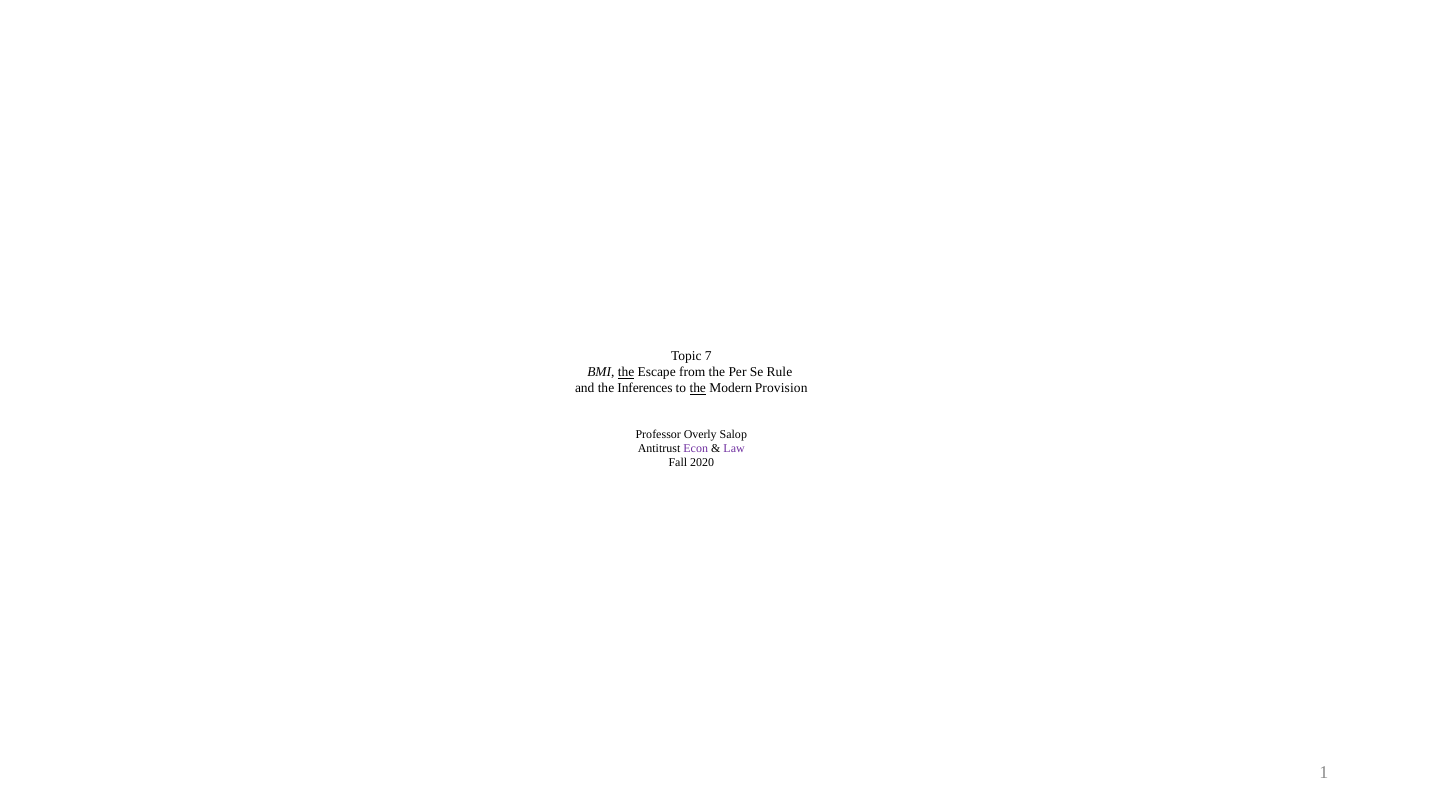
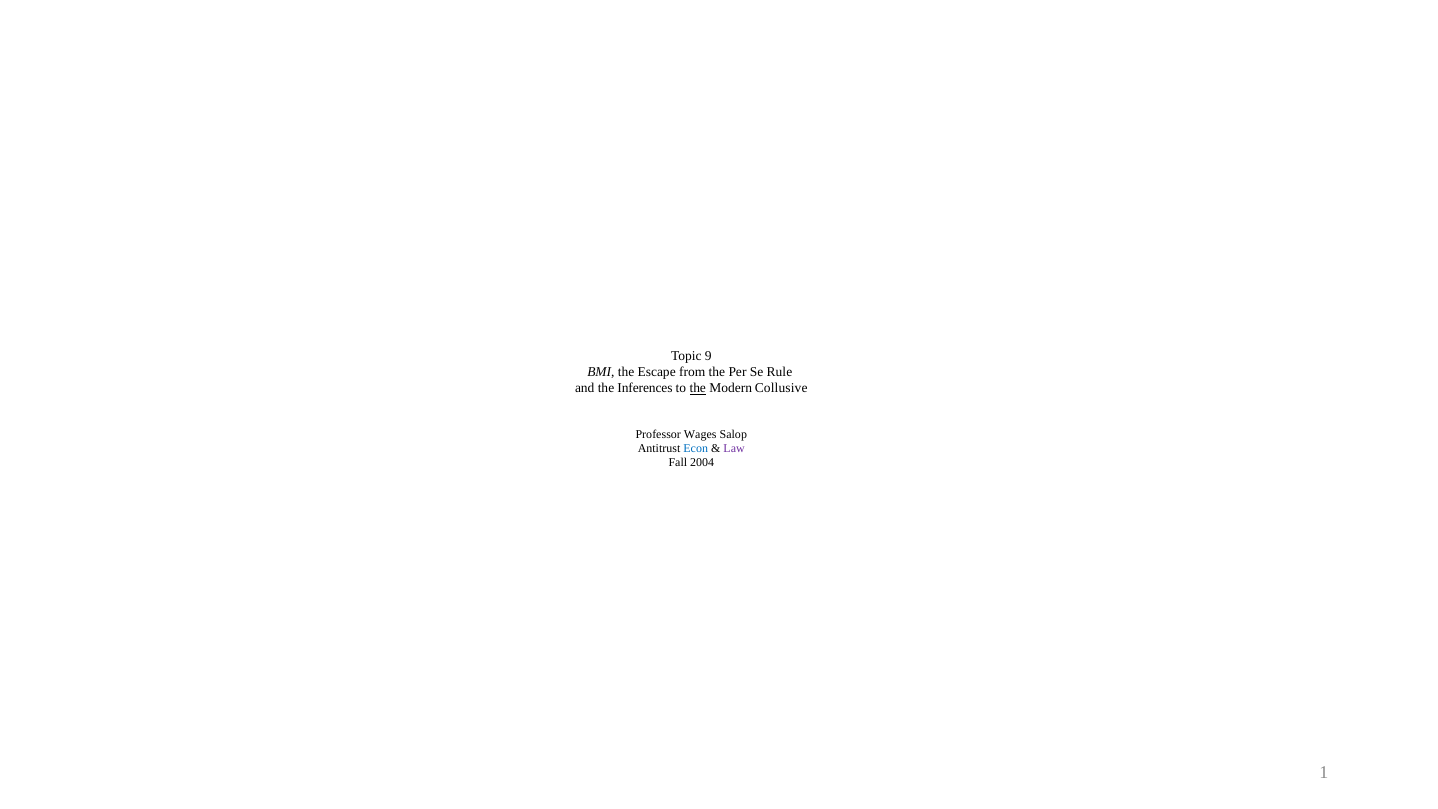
7: 7 -> 9 (708, 356)
the underline: present -> none (626, 372)
Provision: Provision -> Collusive (781, 388)
Overly: Overly -> Wages (700, 434)
Econ colour: purple -> blue (696, 448)
2020: 2020 -> 2004 (702, 463)
